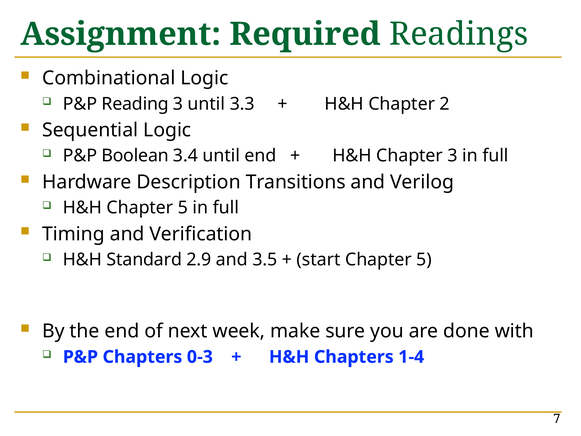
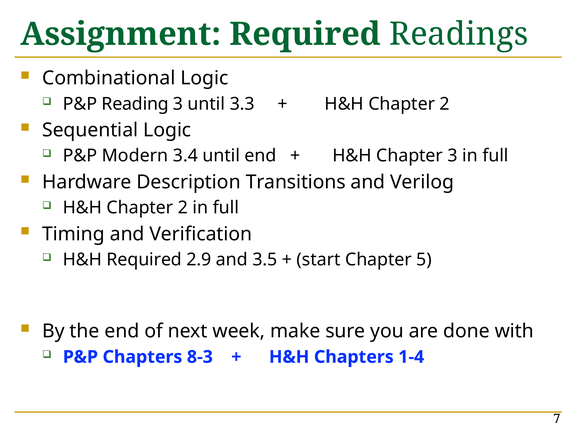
Boolean: Boolean -> Modern (135, 156)
5: 5 -> 2 (183, 208)
H&H Standard: Standard -> Required (144, 260)
0-3: 0-3 -> 8-3 (200, 357)
